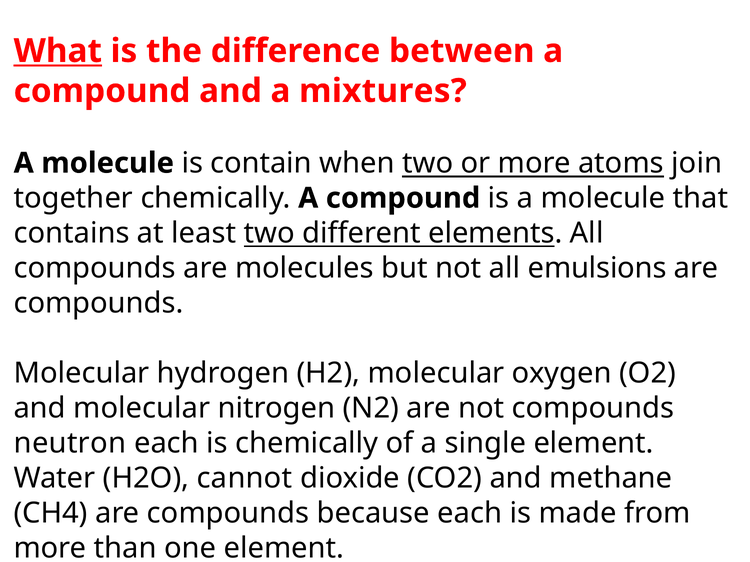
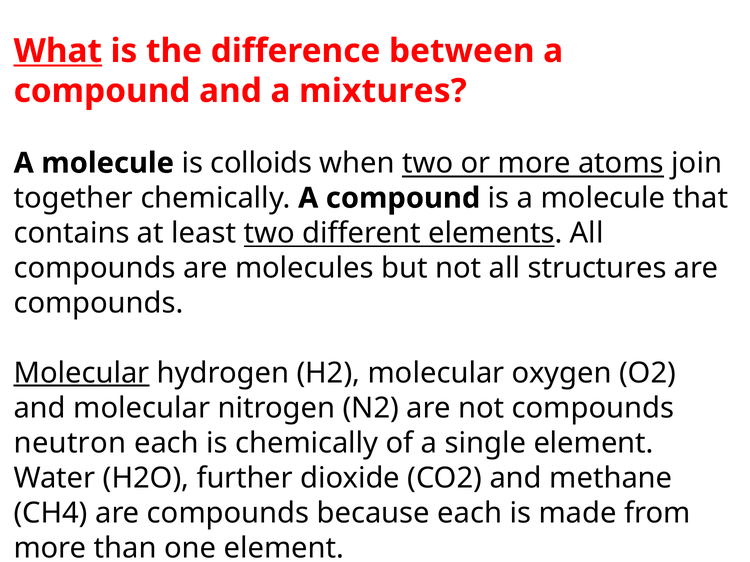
contain: contain -> colloids (261, 163)
emulsions: emulsions -> structures (597, 268)
Molecular underline: none -> present (82, 373)
cannot: cannot -> further (245, 478)
